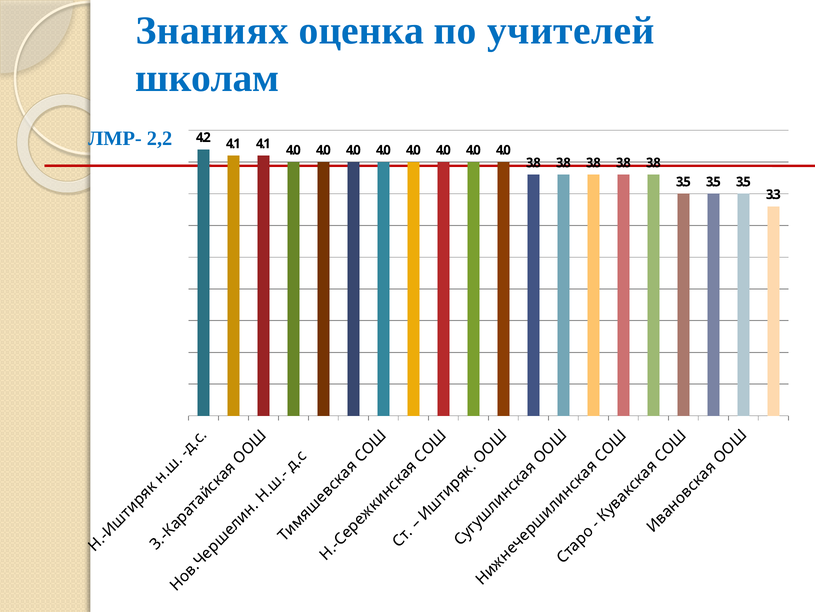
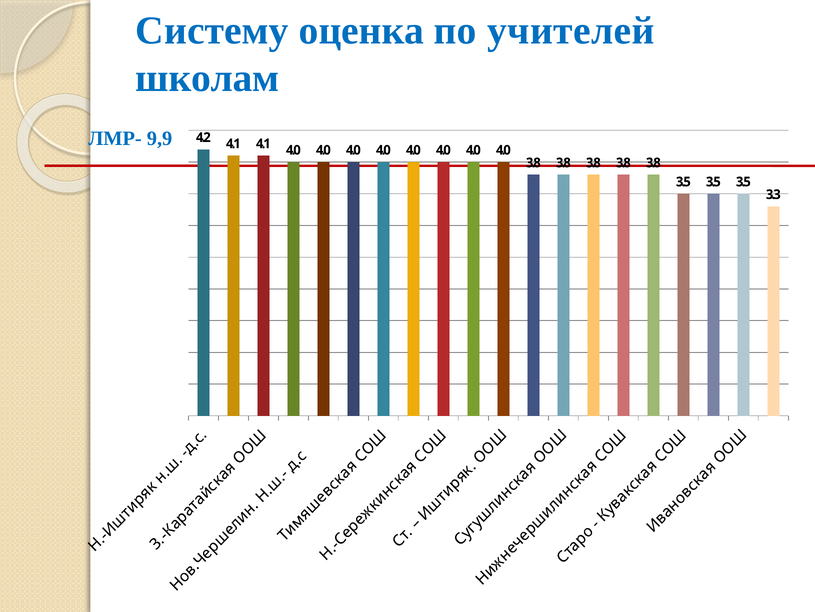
Знаниях: Знаниях -> Систему (212, 31)
2,2: 2,2 -> 9,9 (160, 139)
